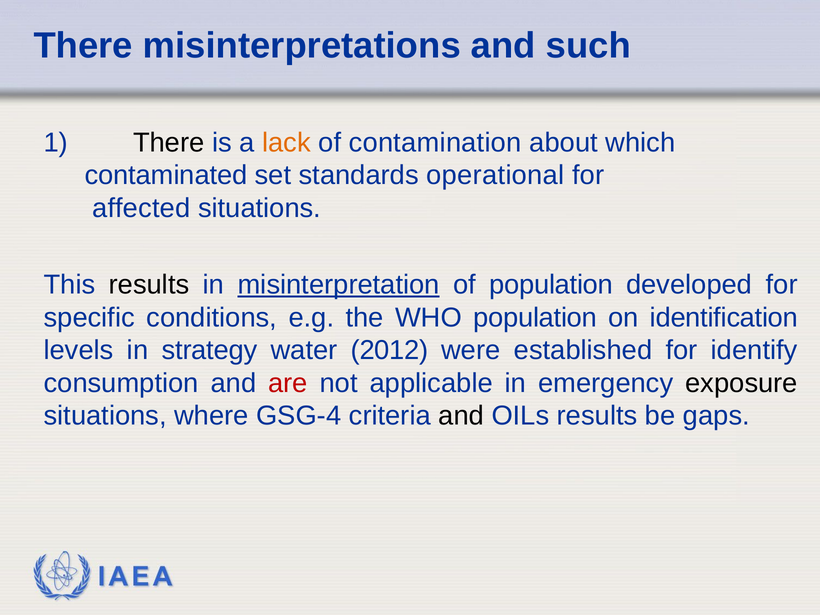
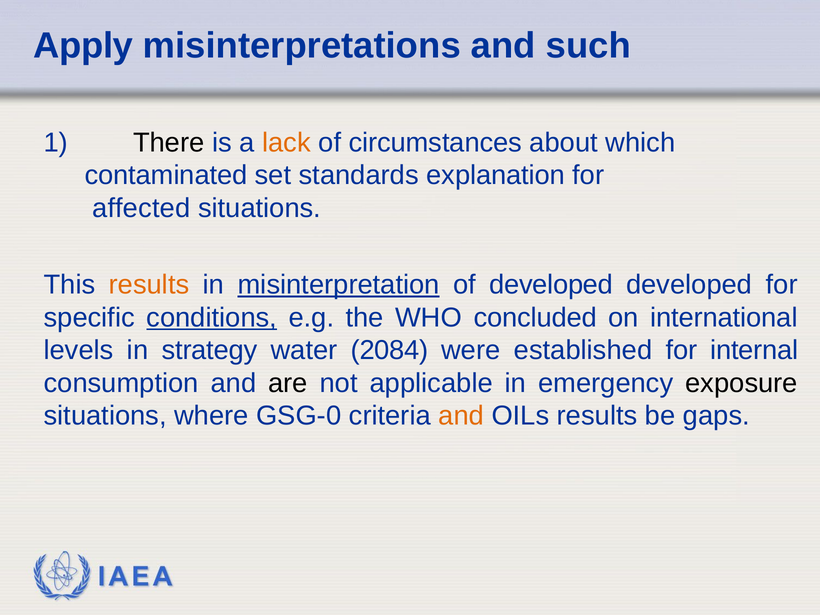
There: There -> Apply (83, 46)
contamination: contamination -> circumstances (435, 143)
operational: operational -> explanation (496, 175)
results colour: black -> orange (149, 285)
of population: population -> developed (551, 285)
conditions underline: none -> present (212, 318)
WHO population: population -> concluded (535, 318)
identification: identification -> international (724, 318)
2012: 2012 -> 2084 (390, 350)
identify: identify -> internal (754, 350)
are colour: red -> black (288, 383)
GSG-4: GSG-4 -> GSG-0 (299, 416)
and colour: black -> orange (461, 416)
